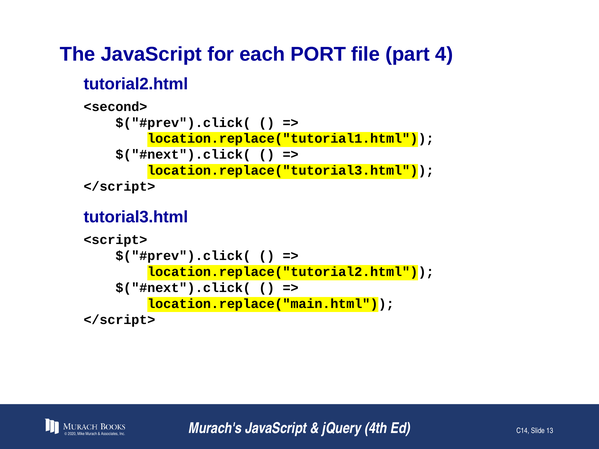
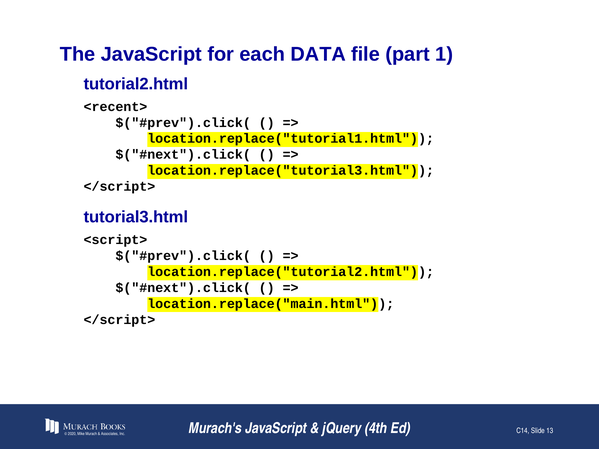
PORT: PORT -> DATA (318, 54)
4: 4 -> 1 (444, 54)
<second>: <second> -> <recent> (115, 107)
